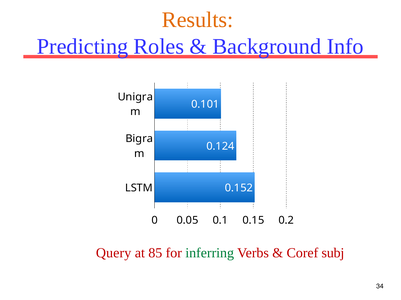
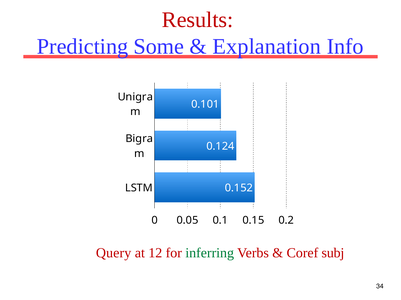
Results colour: orange -> red (198, 20)
Roles: Roles -> Some (159, 47)
Background: Background -> Explanation (267, 47)
85: 85 -> 12 (155, 254)
